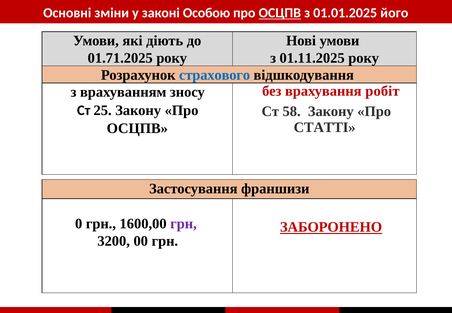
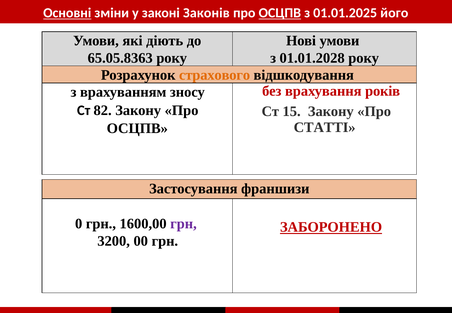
Основні underline: none -> present (67, 13)
Особою: Особою -> Законів (206, 13)
01.71.2025: 01.71.2025 -> 65.05.8363 (120, 58)
01.11.2025: 01.11.2025 -> 01.01.2028 (312, 58)
страхового colour: blue -> orange (215, 75)
робіт: робіт -> років (383, 91)
25: 25 -> 82 (103, 110)
58: 58 -> 15 (292, 111)
